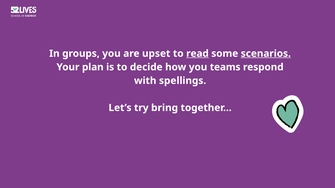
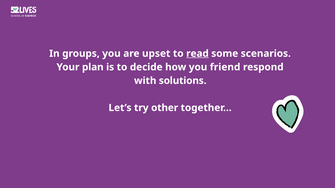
scenarios underline: present -> none (266, 54)
teams: teams -> friend (225, 67)
spellings: spellings -> solutions (183, 81)
bring: bring -> other (165, 108)
